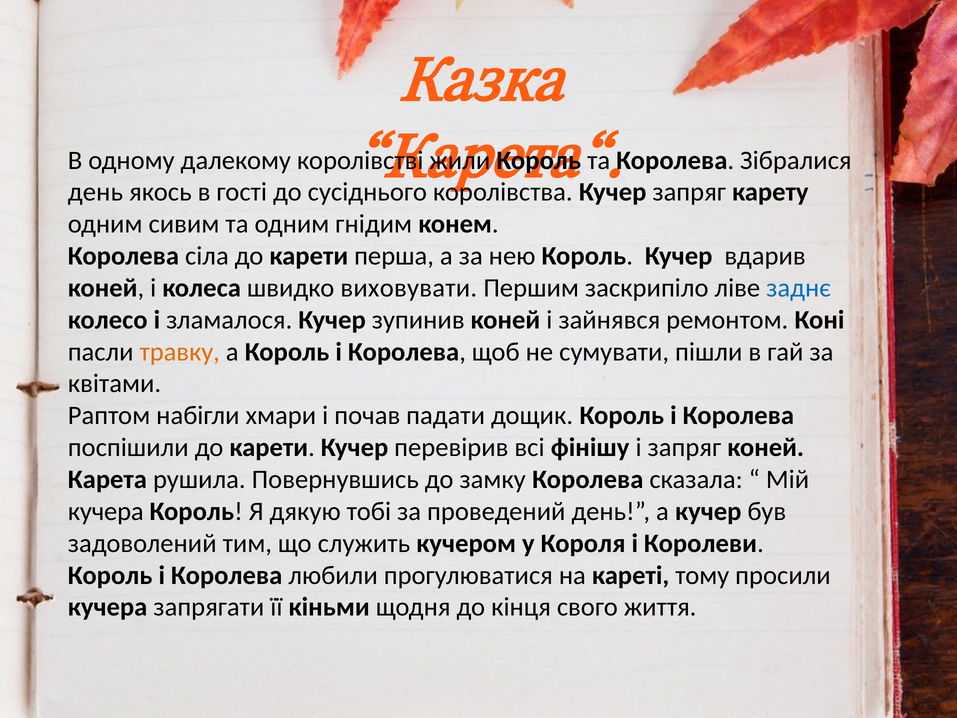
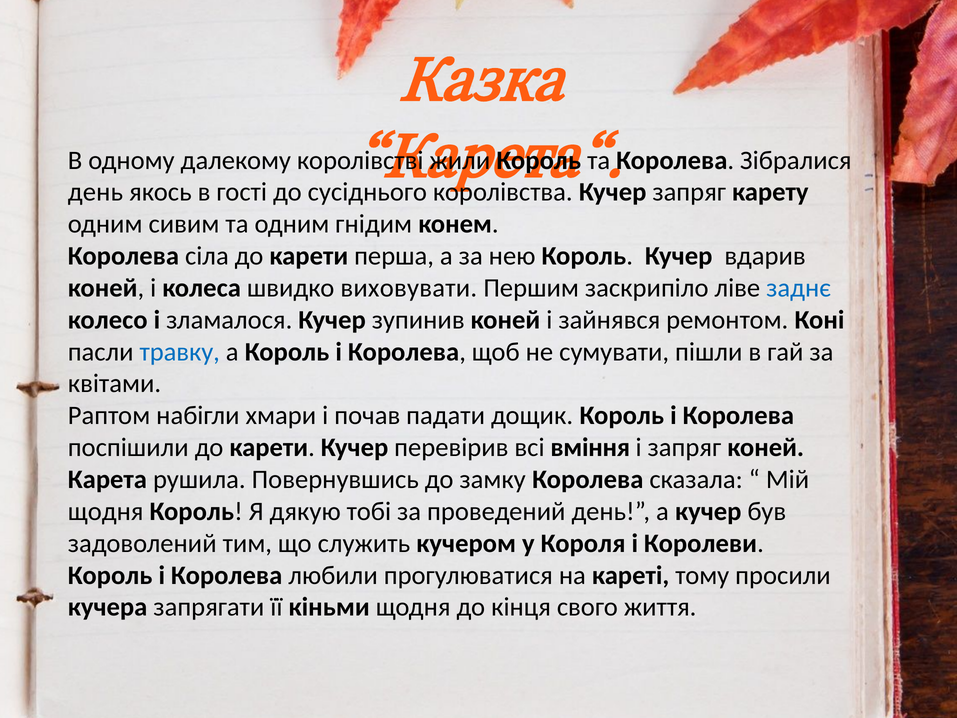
травку colour: orange -> blue (180, 352)
фінішу: фінішу -> вміння (590, 447)
кучера: кучера -> щодня (106, 511)
